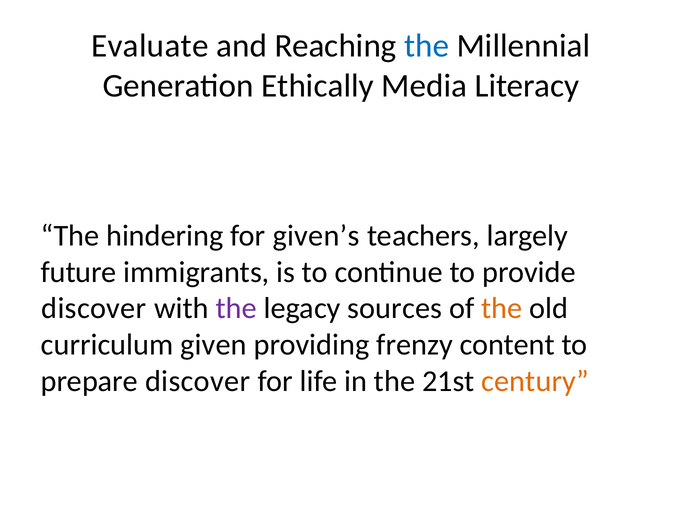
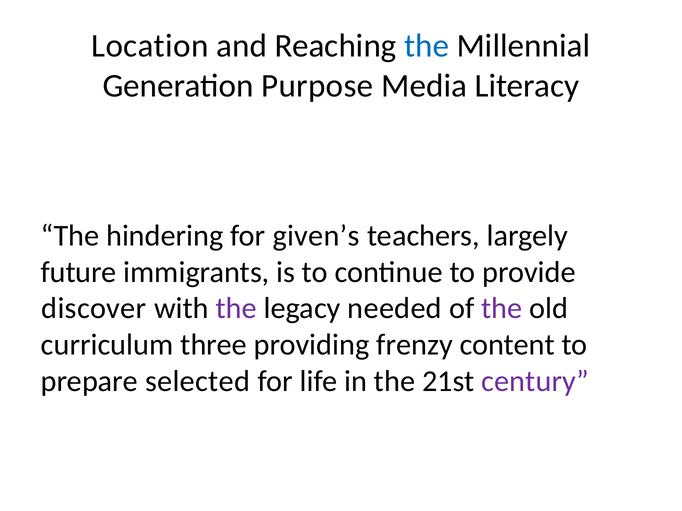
Evaluate: Evaluate -> Location (150, 46)
Ethically: Ethically -> Purpose (317, 86)
sources: sources -> needed (395, 309)
the colour: orange -> purple (502, 309)
given: given -> three (214, 345)
prepare discover: discover -> selected (198, 381)
century colour: orange -> purple (535, 381)
